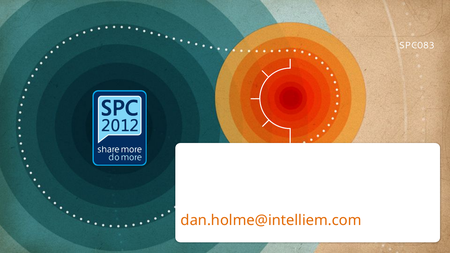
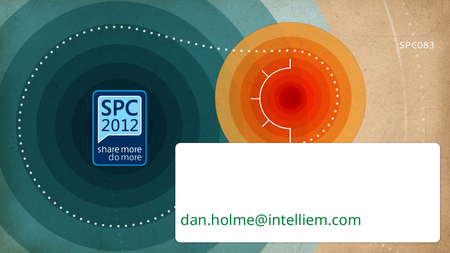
dan.holme@intelliem.com colour: orange -> green (271, 220)
